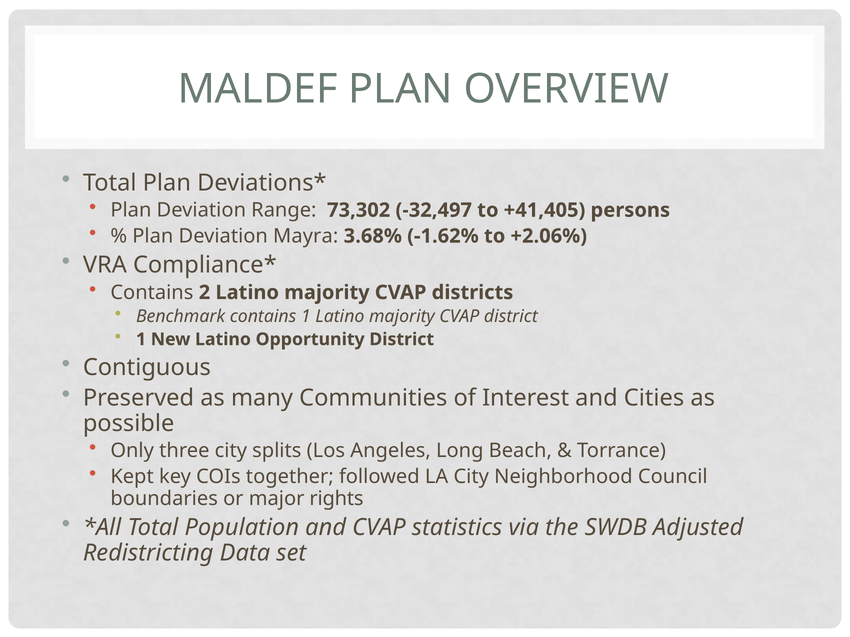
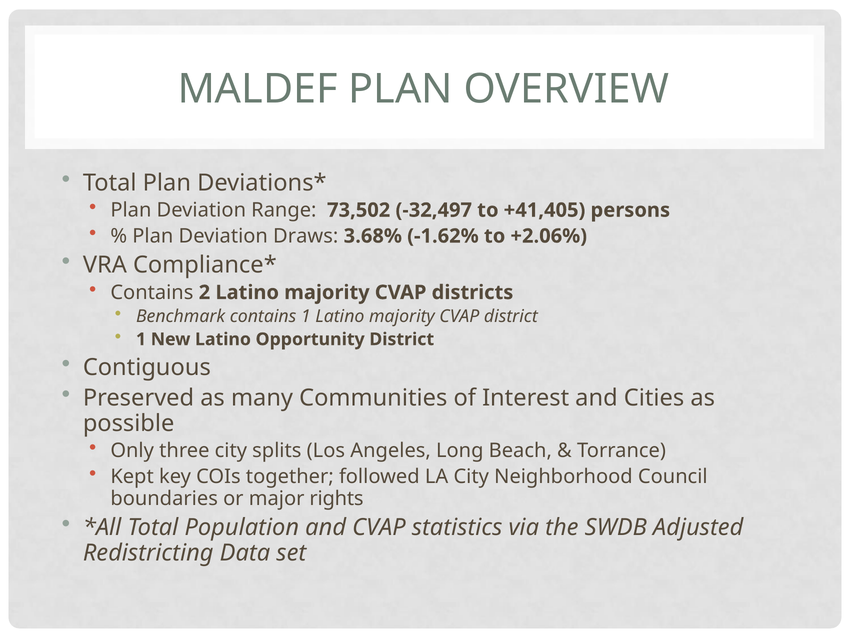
73,302: 73,302 -> 73,502 (359, 210)
Mayra: Mayra -> Draws (306, 236)
